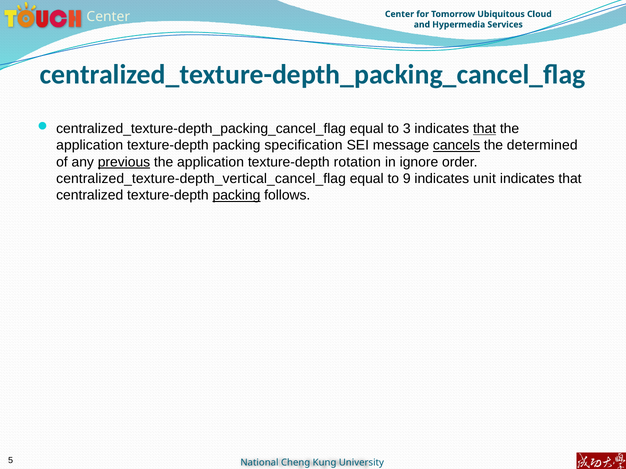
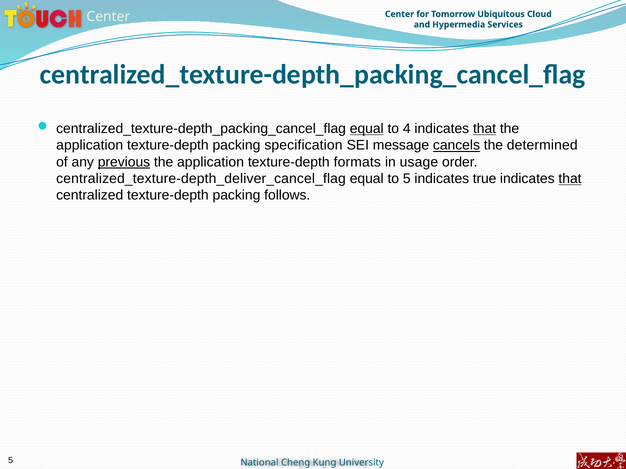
equal underline: none -> present (367, 129)
3: 3 -> 4 (407, 129)
rotation: rotation -> formats (357, 162)
ignore: ignore -> usage (419, 162)
centralized_texture-depth_vertical_cancel_flag: centralized_texture-depth_vertical_cancel_flag -> centralized_texture-depth_deliver_cancel_flag (201, 179)
to 9: 9 -> 5 (407, 179)
unit: unit -> true (485, 179)
that underline: none -> present (570, 179)
packing underline: present -> none (236, 196)
